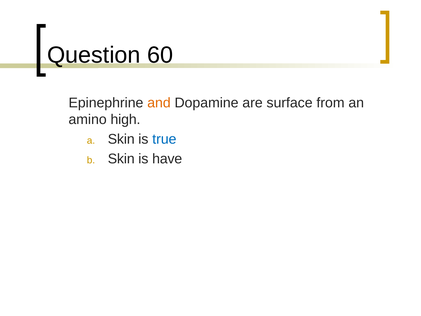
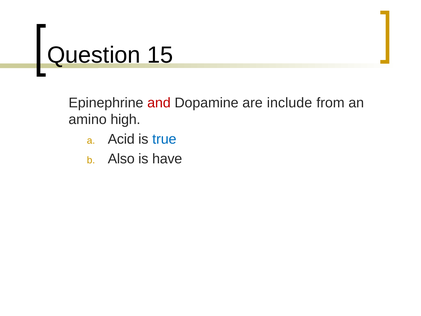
60: 60 -> 15 (160, 55)
and colour: orange -> red (159, 103)
surface: surface -> include (289, 103)
Skin: Skin -> Acid (121, 139)
Skin: Skin -> Also (121, 159)
